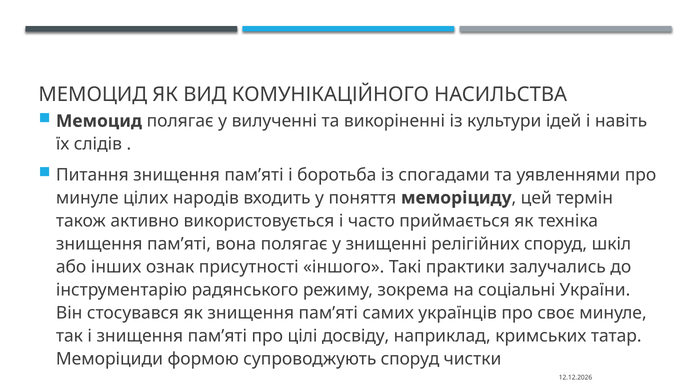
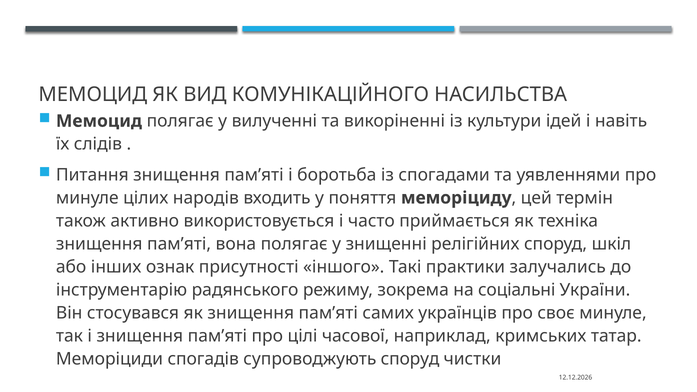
досвіду: досвіду -> часової (356, 336)
формою: формою -> спогадів (203, 359)
